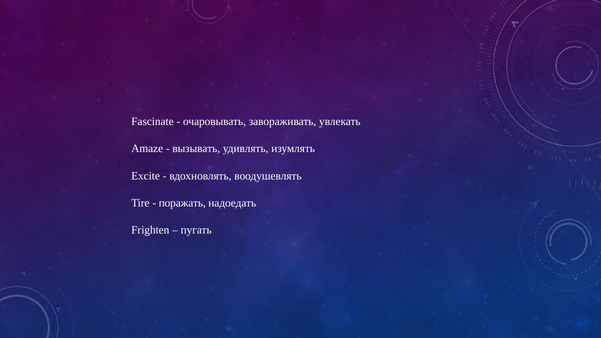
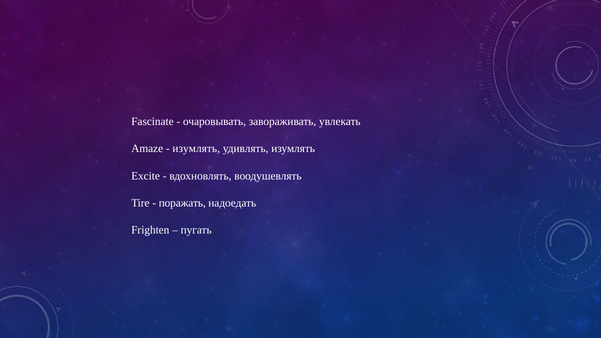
вызывать: вызывать -> изумлять (196, 149)
